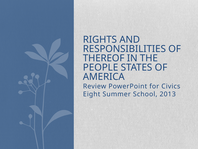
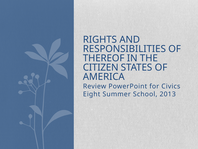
PEOPLE: PEOPLE -> CITIZEN (101, 67)
